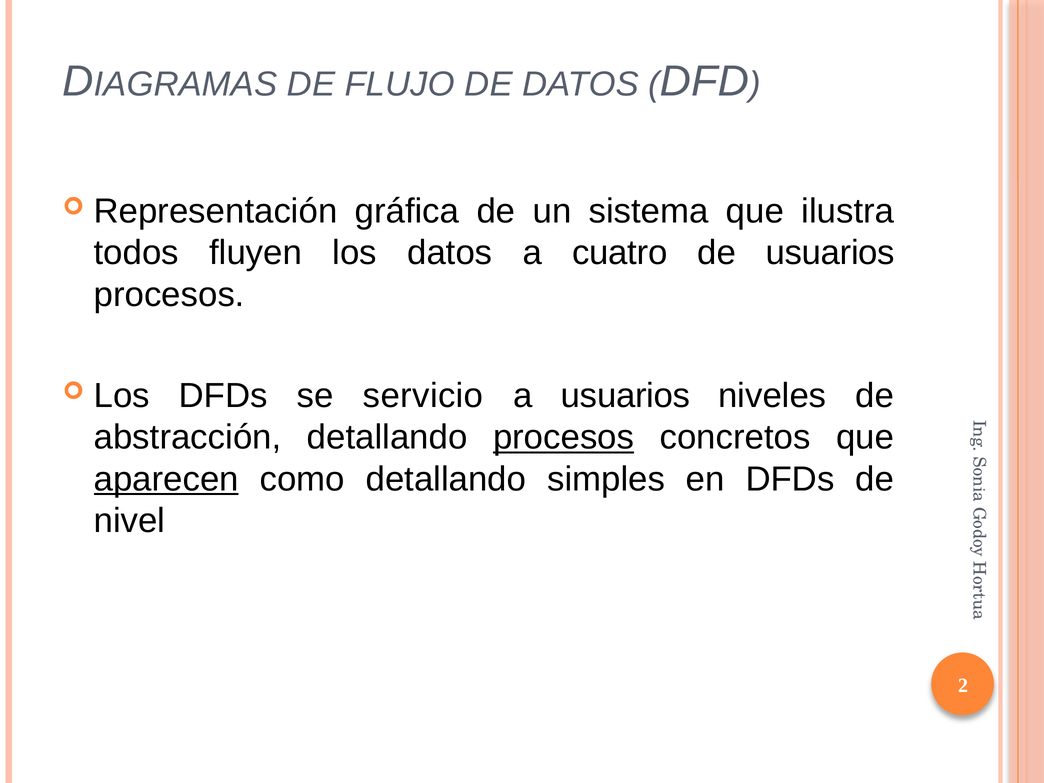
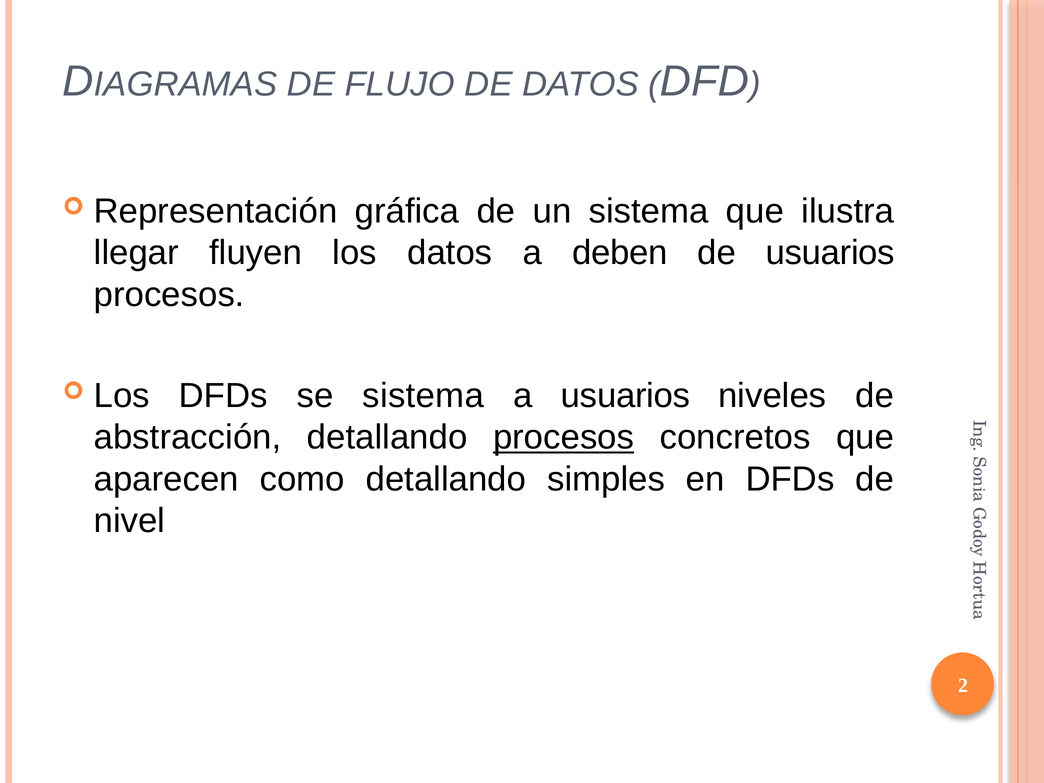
todos: todos -> llegar (136, 253)
cuatro: cuatro -> deben (620, 253)
se servicio: servicio -> sistema (423, 396)
aparecen underline: present -> none (166, 479)
